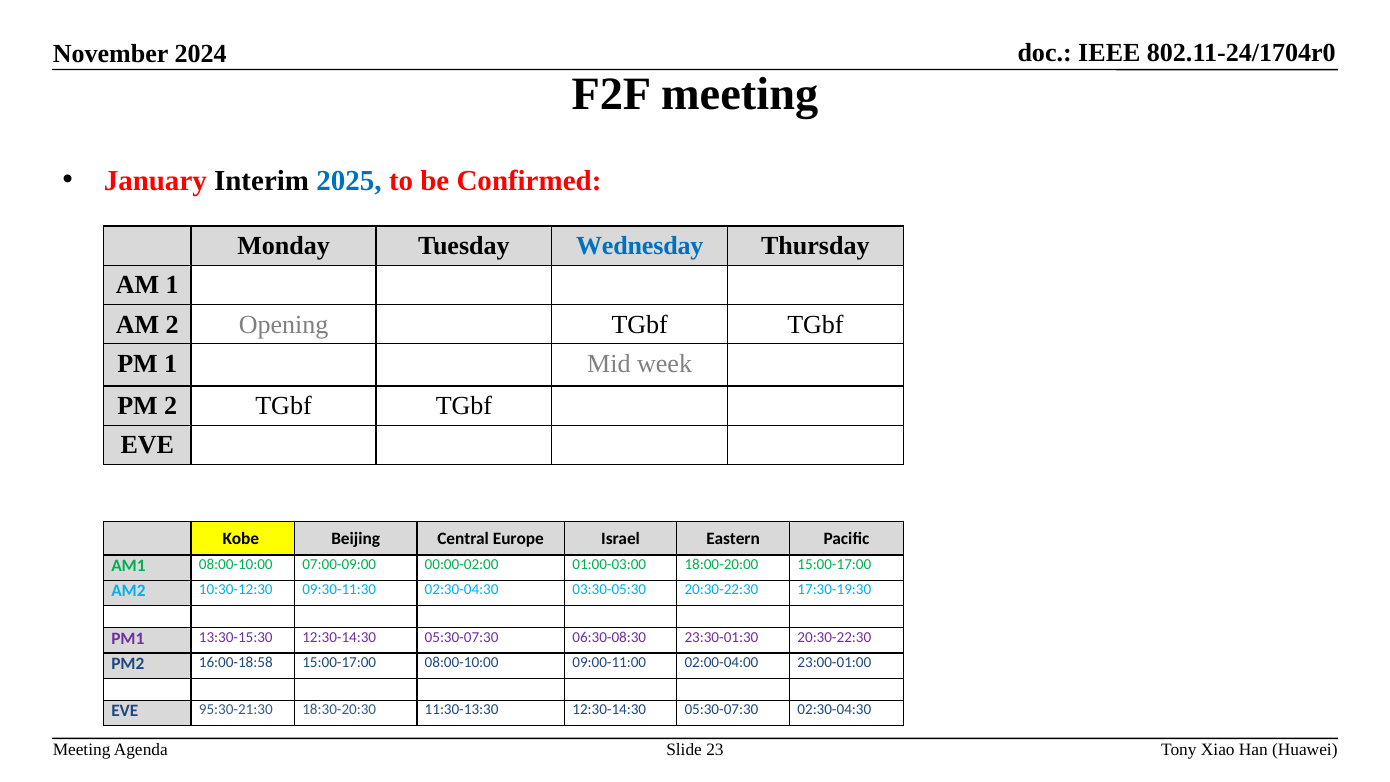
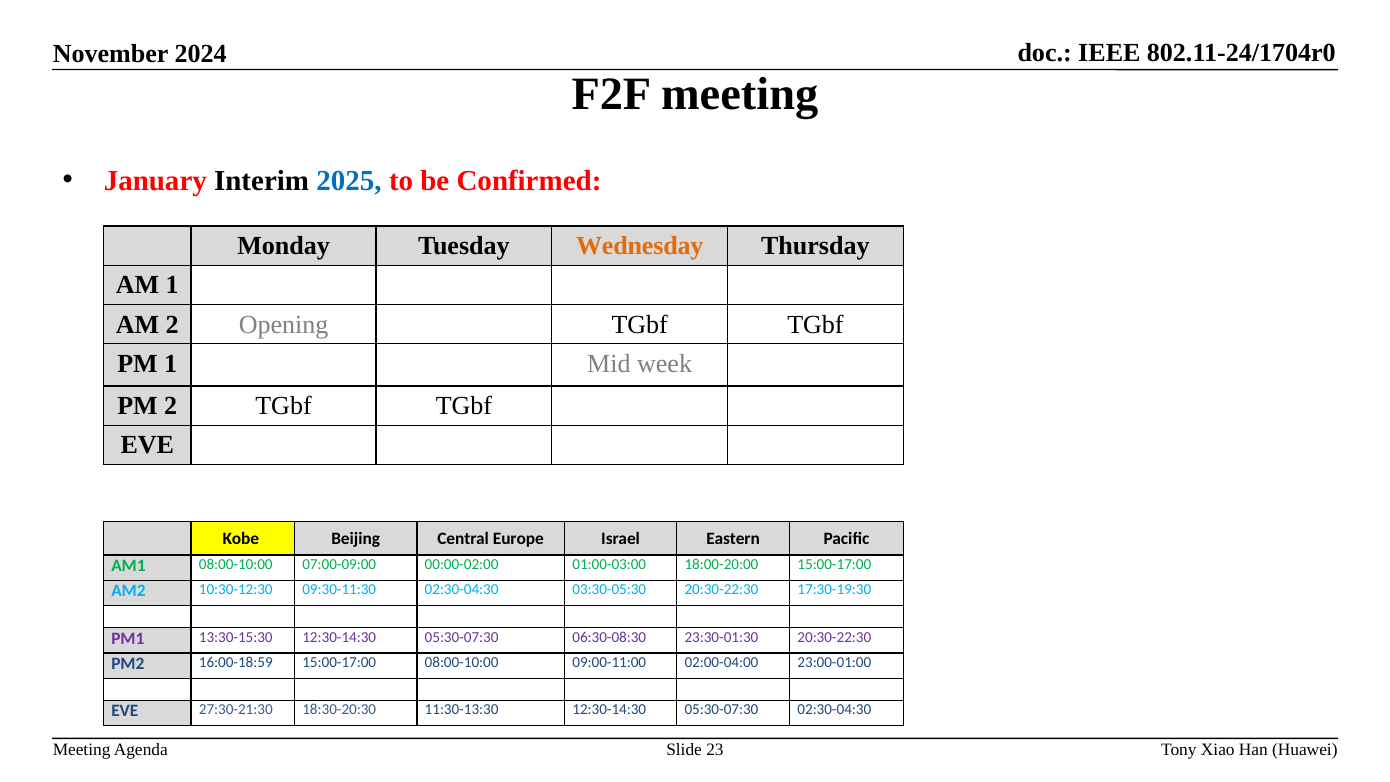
Wednesday colour: blue -> orange (640, 246)
16:00-18:58: 16:00-18:58 -> 16:00-18:59 (236, 662)
95:30-21:30: 95:30-21:30 -> 27:30-21:30 (236, 710)
